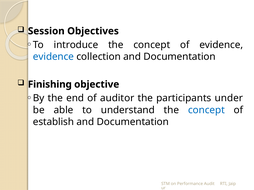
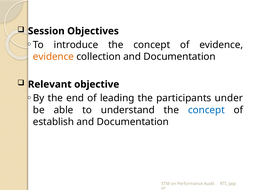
evidence colour: blue -> orange (53, 57)
Finishing: Finishing -> Relevant (50, 85)
auditor: auditor -> leading (117, 98)
